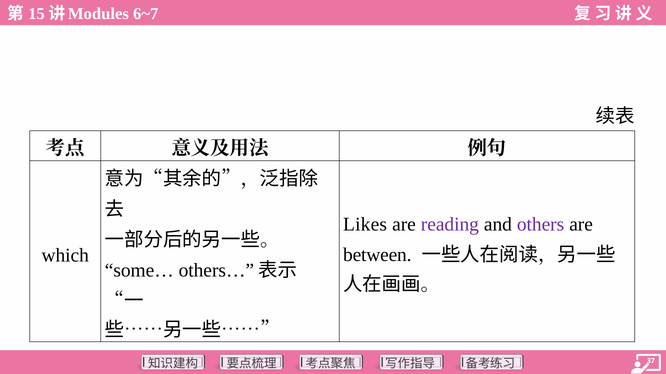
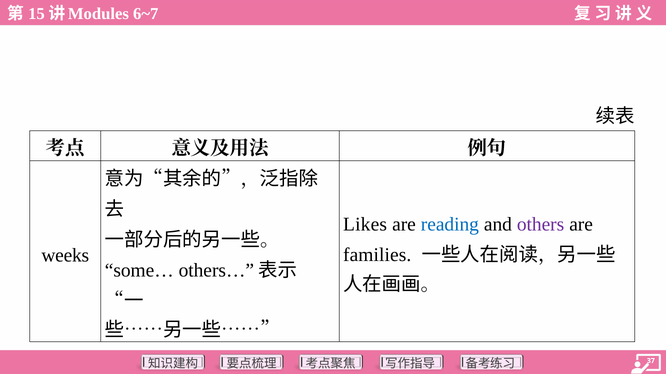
reading colour: purple -> blue (450, 225)
between: between -> families (377, 255)
which: which -> weeks (65, 256)
